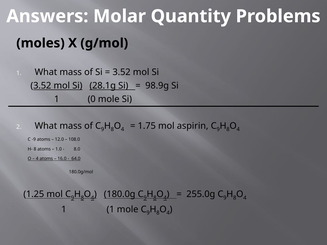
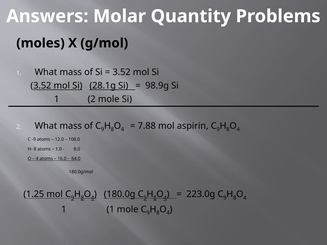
1 0: 0 -> 2 (92, 99)
1.75: 1.75 -> 7.88 (147, 126)
255.0g: 255.0g -> 223.0g (201, 194)
